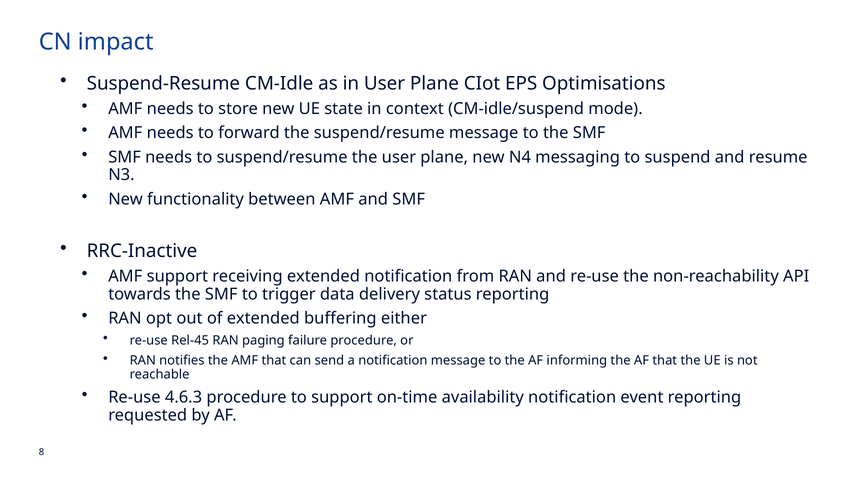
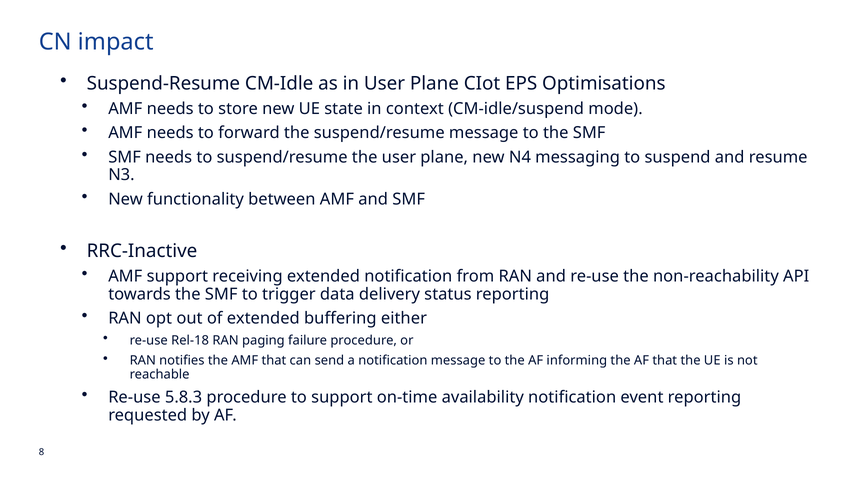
Rel-45: Rel-45 -> Rel-18 (190, 340)
4.6.3: 4.6.3 -> 5.8.3 (184, 397)
